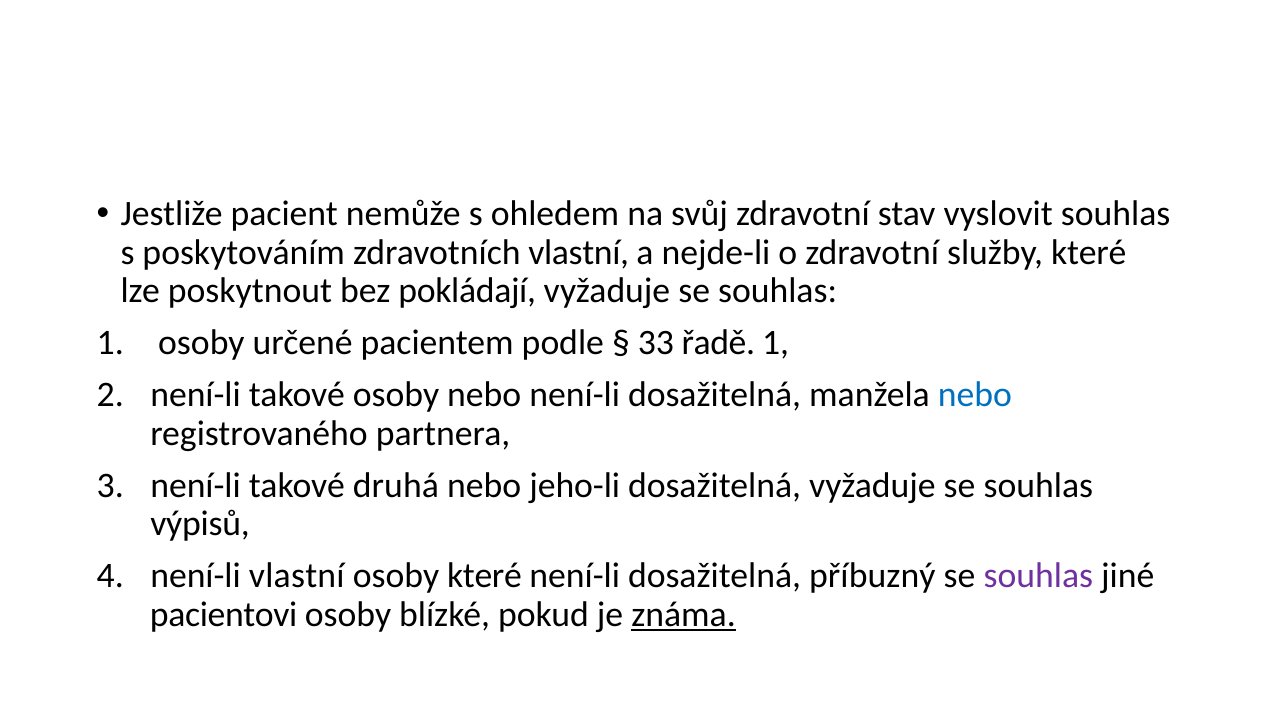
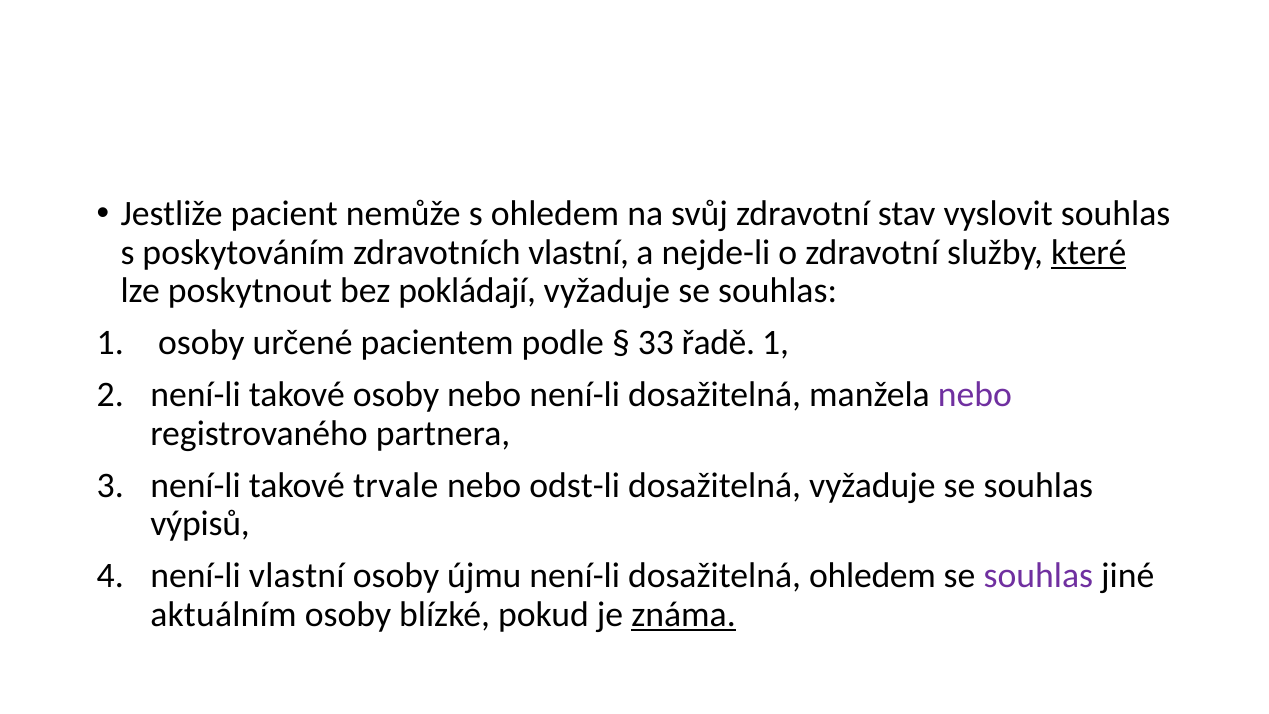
které underline: none -> present (1089, 252)
nebo colour: blue -> purple (975, 395)
druhá: druhá -> trvale (396, 485)
jeho-li: jeho-li -> odst-li (575, 485)
osoby které: které -> újmu (484, 576)
dosažitelná příbuzný: příbuzný -> ohledem (873, 576)
pacientovi: pacientovi -> aktuálním (223, 614)
